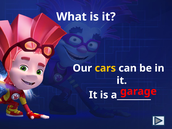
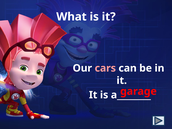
cars colour: yellow -> pink (105, 68)
